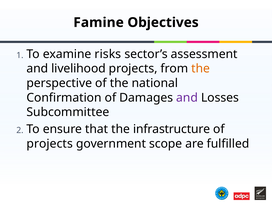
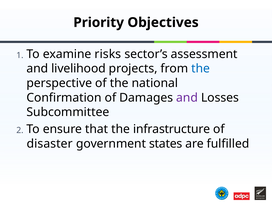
Famine: Famine -> Priority (99, 22)
the colour: orange -> blue (201, 69)
projects: projects -> disaster (50, 144)
scope: scope -> states (166, 144)
